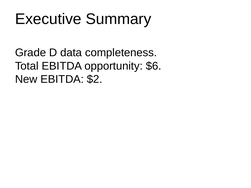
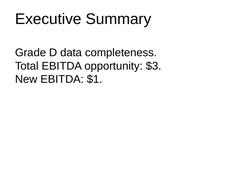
$6: $6 -> $3 (154, 66)
$2: $2 -> $1 (95, 79)
